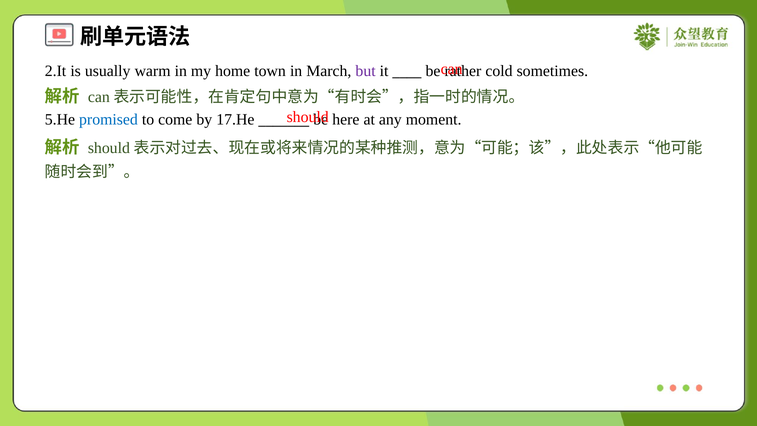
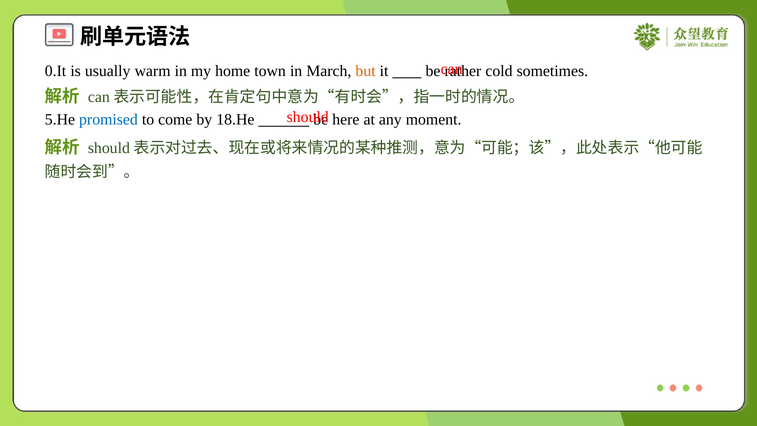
2.It: 2.It -> 0.It (56, 71)
but colour: purple -> orange (366, 71)
17.He: 17.He -> 18.He (235, 119)
